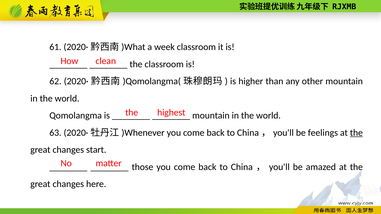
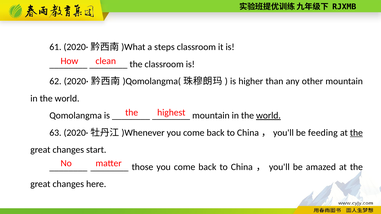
week: week -> steps (164, 47)
world underline: none -> present (268, 116)
feelings: feelings -> feeding (323, 133)
